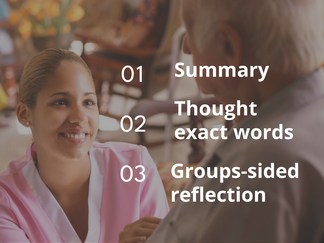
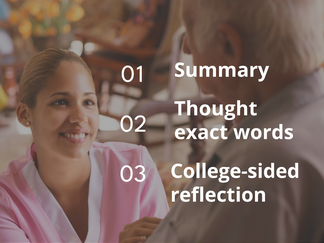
Groups-sided: Groups-sided -> College-sided (235, 171)
